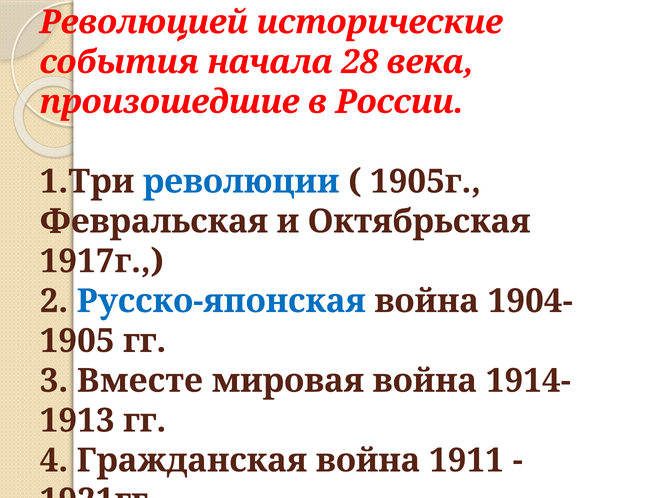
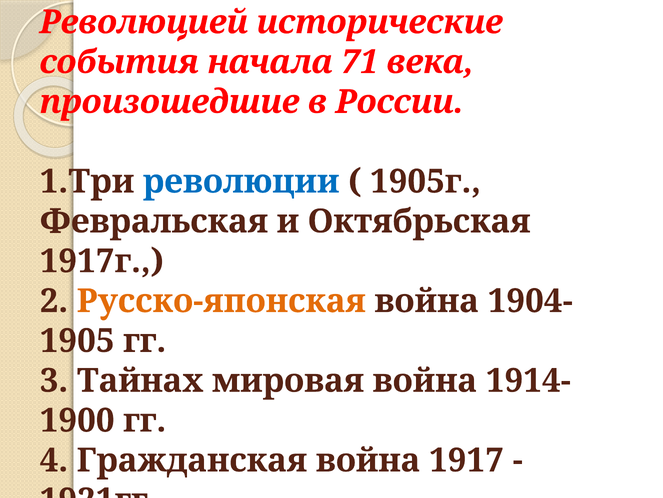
28: 28 -> 71 (360, 62)
Русско-японская colour: blue -> orange (221, 301)
Вместе: Вместе -> Тайнах (140, 380)
1913: 1913 -> 1900 (77, 420)
1911: 1911 -> 1917 (466, 460)
